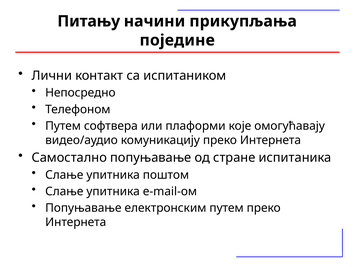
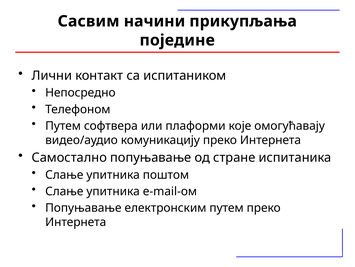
Питању: Питању -> Сасвим (89, 21)
